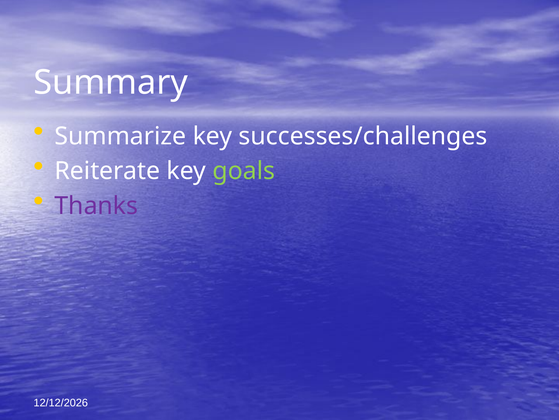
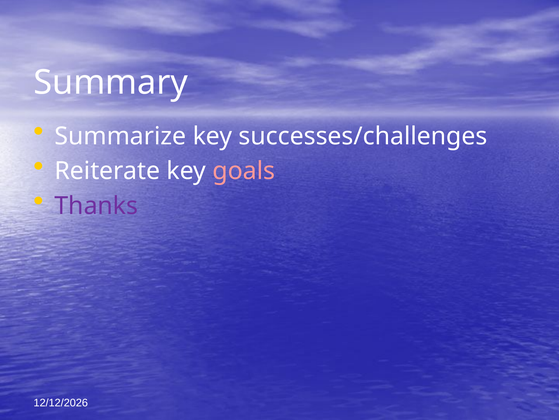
goals colour: light green -> pink (244, 171)
